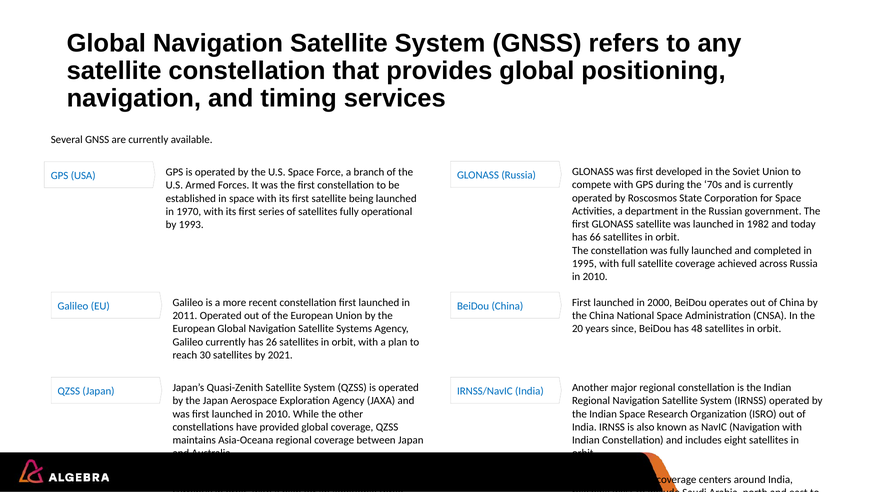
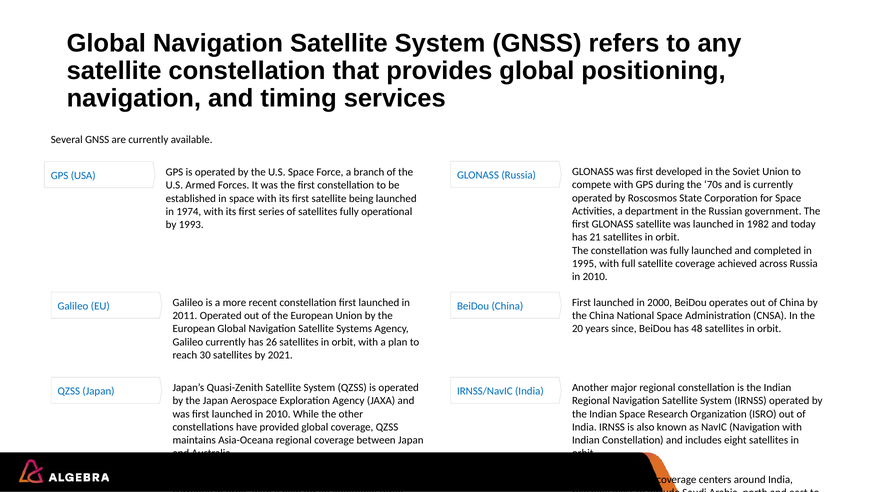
1970: 1970 -> 1974 (189, 212)
66: 66 -> 21 (595, 237)
